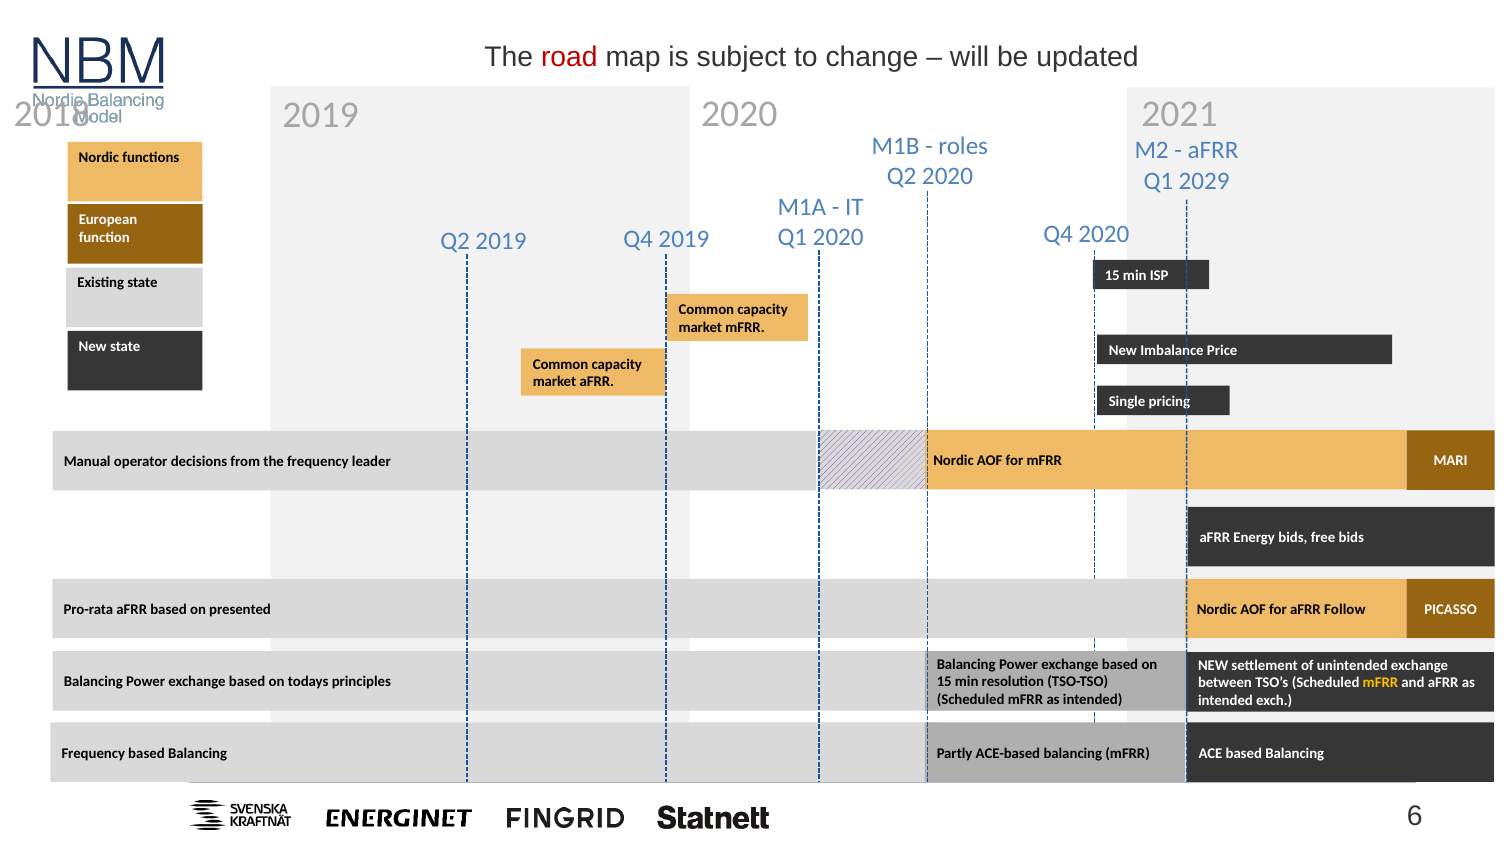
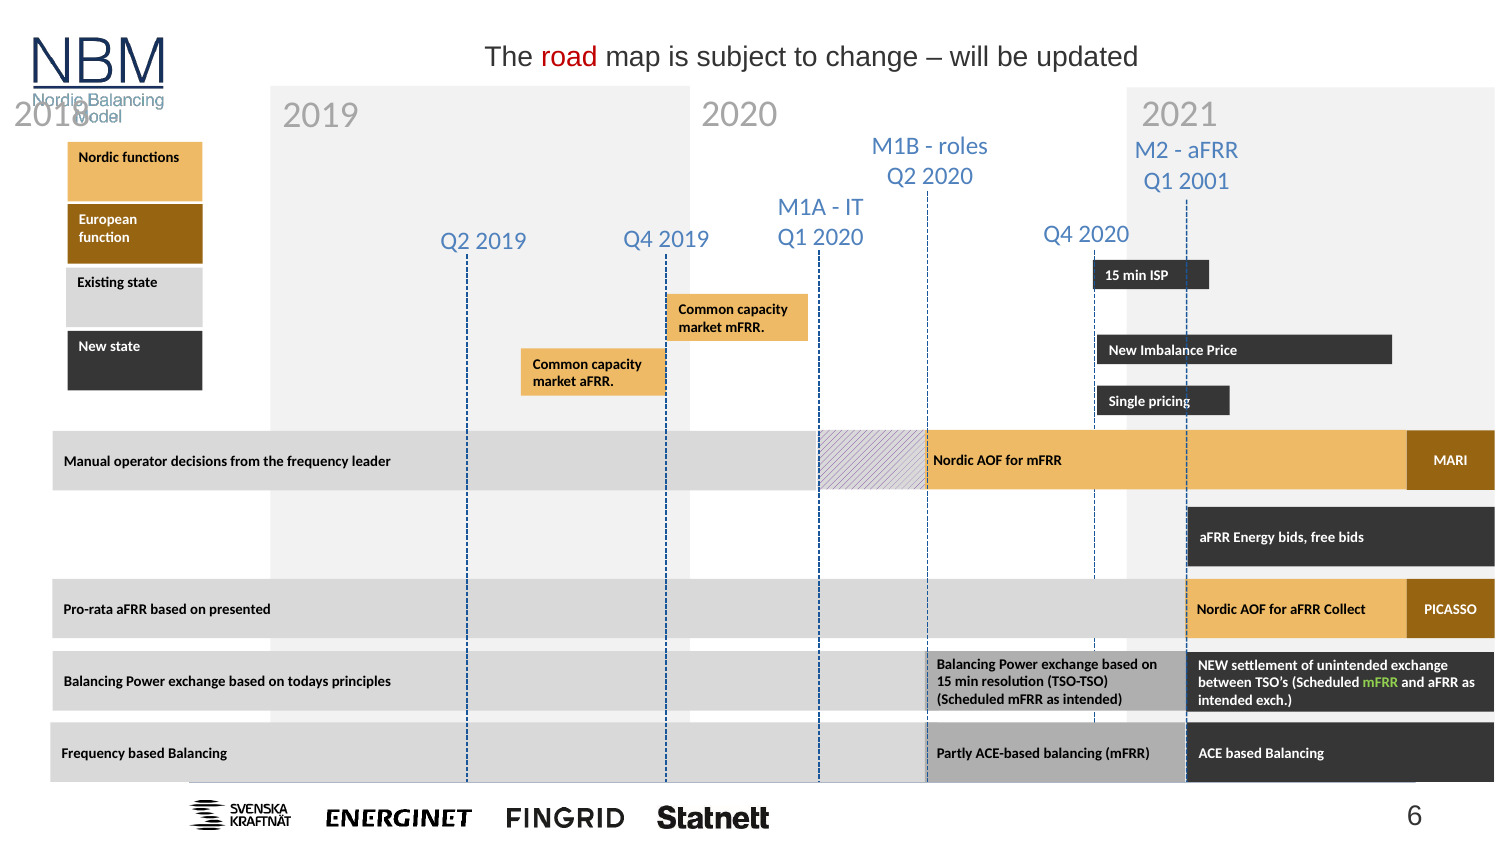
2029: 2029 -> 2001 (1204, 181)
Follow: Follow -> Collect (1345, 609)
mFRR colour: yellow -> light green (1380, 683)
